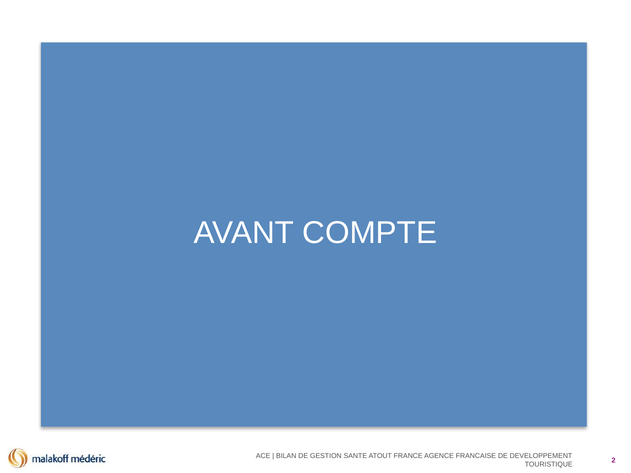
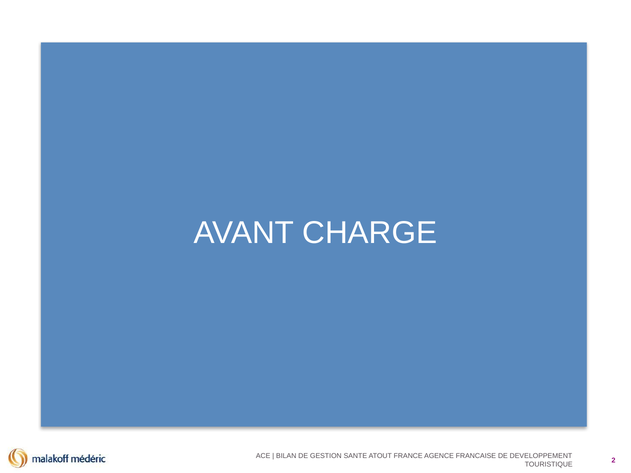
COMPTE: COMPTE -> CHARGE (370, 233)
